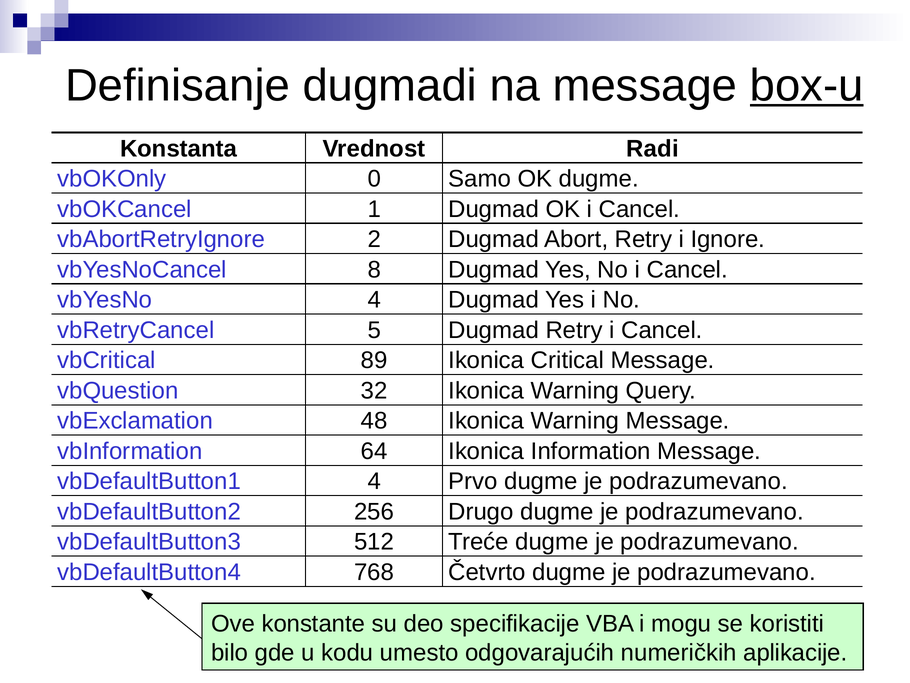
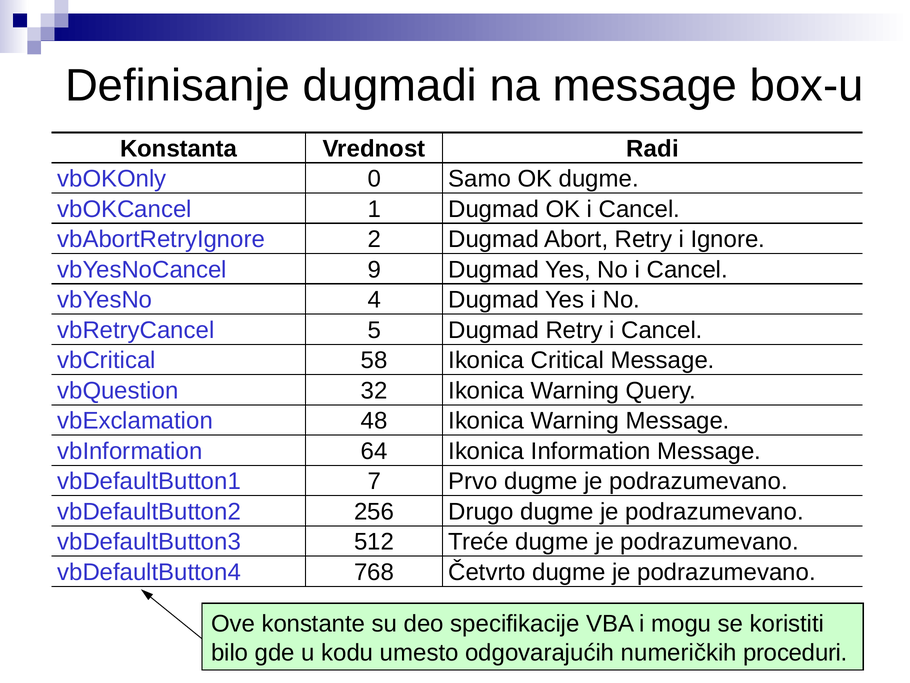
box-u underline: present -> none (807, 85)
8: 8 -> 9 (374, 270)
89: 89 -> 58 (374, 360)
vbDefaultButton1 4: 4 -> 7 (374, 481)
aplikacije: aplikacije -> proceduri (795, 652)
